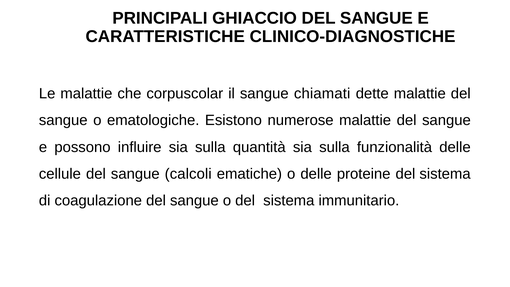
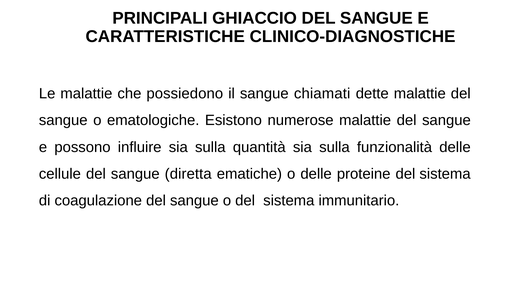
corpuscolar: corpuscolar -> possiedono (185, 93)
calcoli: calcoli -> diretta (188, 174)
